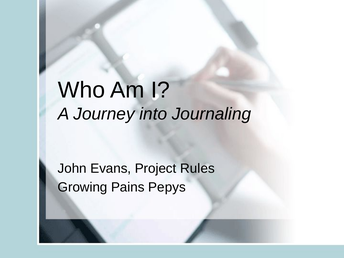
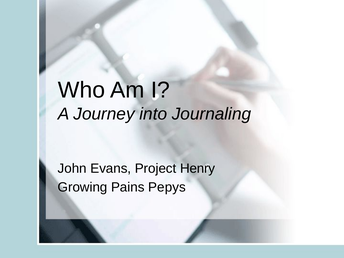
Rules: Rules -> Henry (198, 168)
